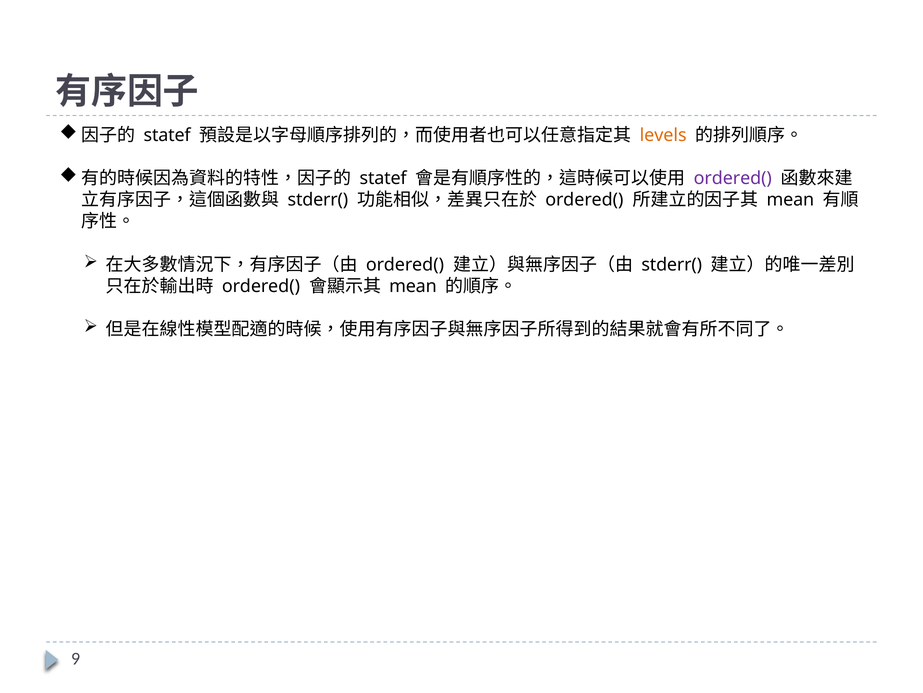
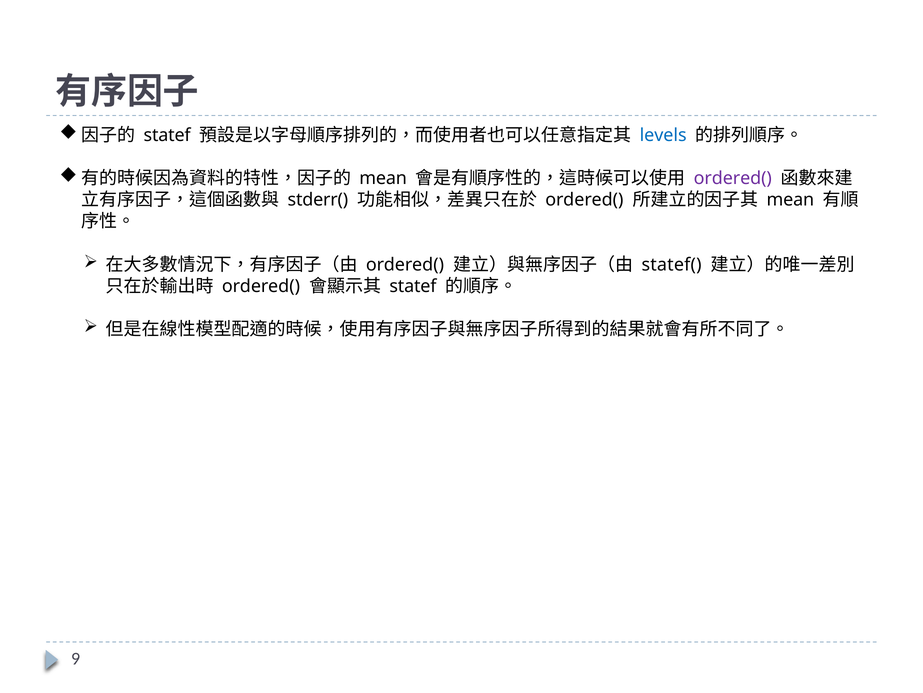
levels colour: orange -> blue (663, 135)
statef: statef -> mean (383, 178)
stderr(: stderr( -> statef( (672, 264)
mean: mean -> statef (413, 286)
